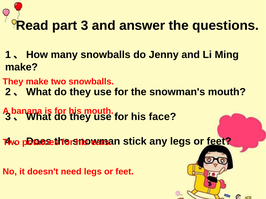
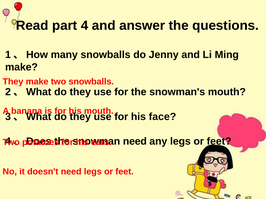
part 3: 3 -> 4 (85, 26)
stick: stick -> need (135, 142)
